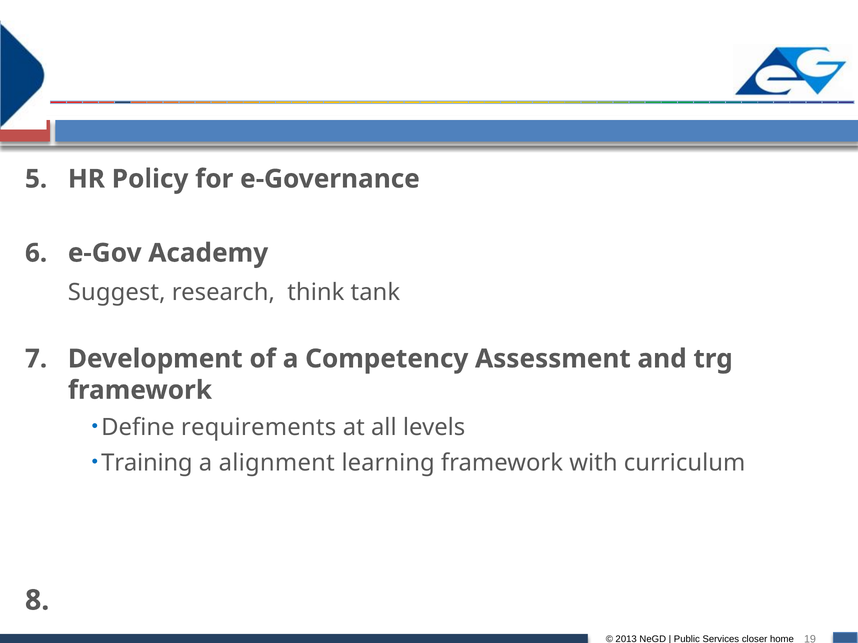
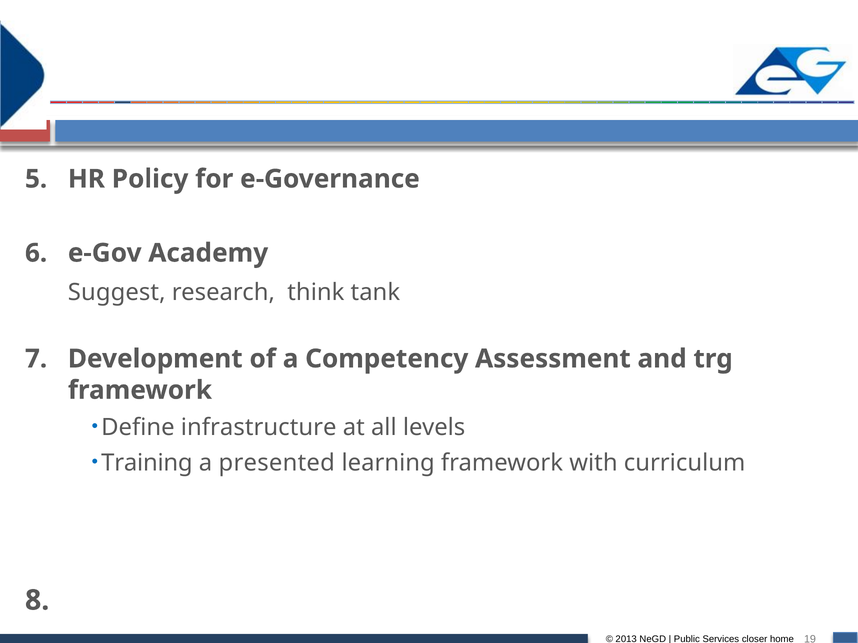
requirements: requirements -> infrastructure (259, 428)
alignment: alignment -> presented (277, 463)
